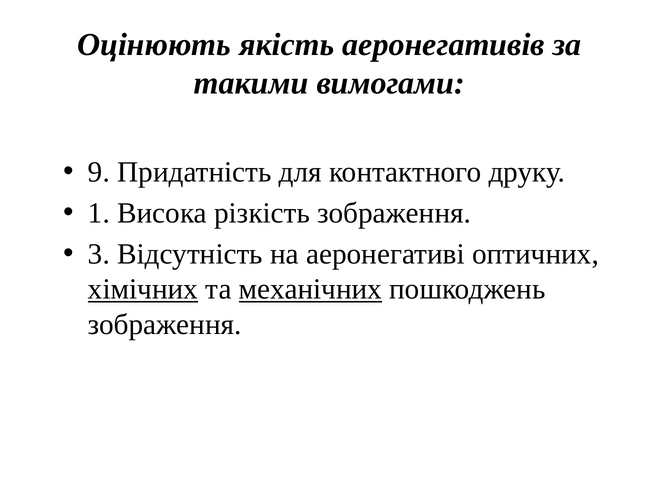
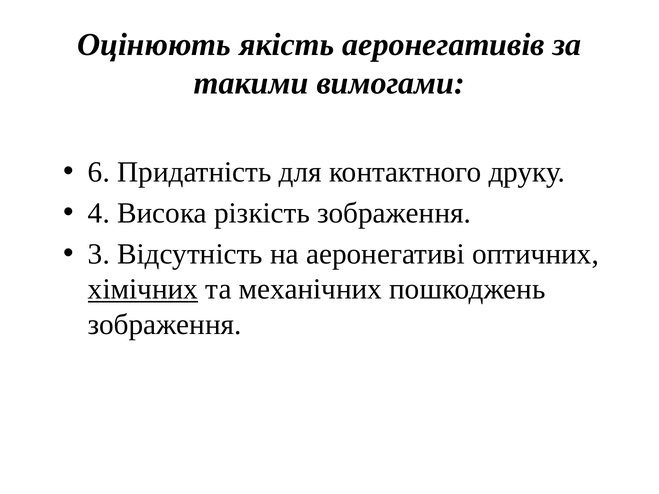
9: 9 -> 6 (99, 172)
1: 1 -> 4 (99, 213)
механічних underline: present -> none (310, 289)
